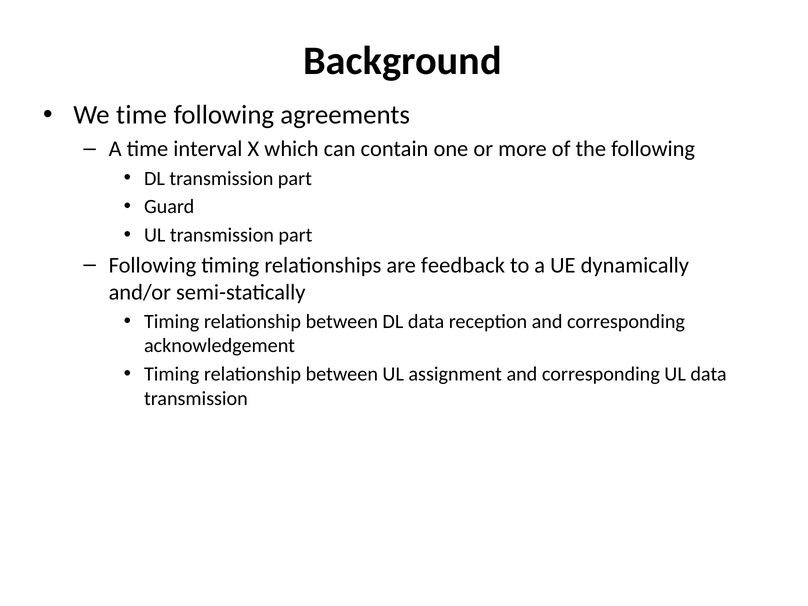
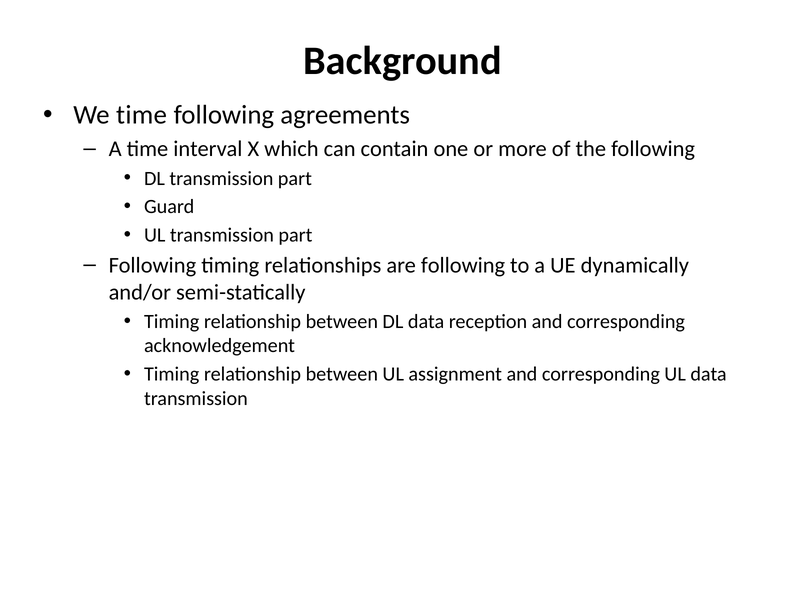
are feedback: feedback -> following (463, 265)
